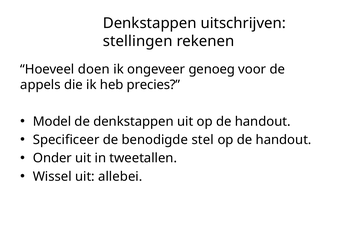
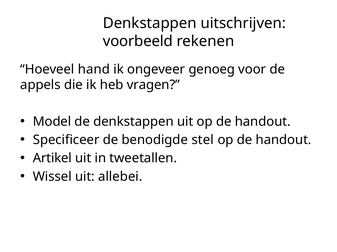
stellingen: stellingen -> voorbeeld (138, 41)
doen: doen -> hand (94, 69)
precies: precies -> vragen (153, 85)
Onder: Onder -> Artikel (52, 159)
